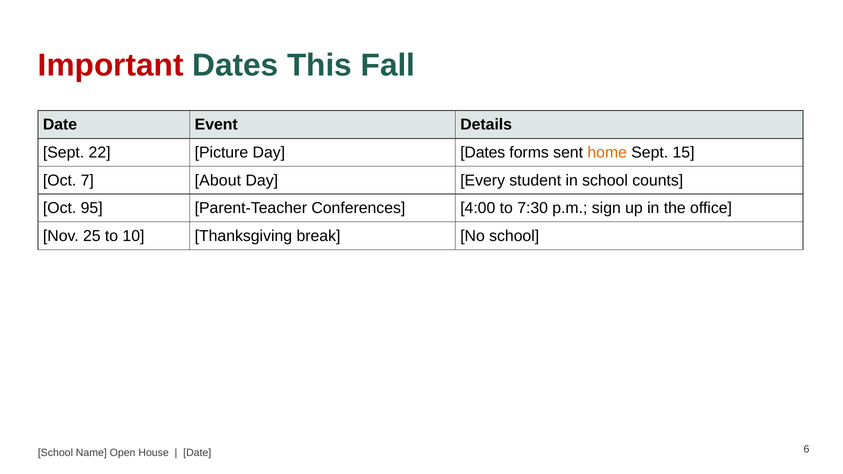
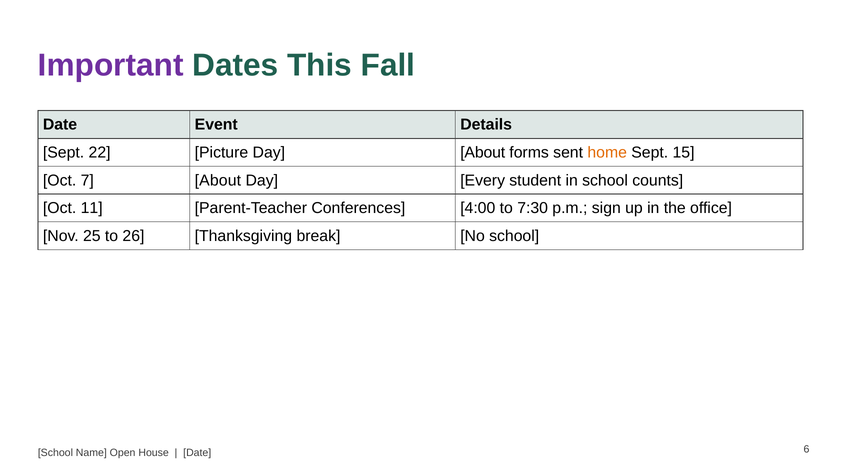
Important colour: red -> purple (111, 65)
Day Dates: Dates -> About (483, 153)
95: 95 -> 11 (92, 208)
10: 10 -> 26 (133, 236)
